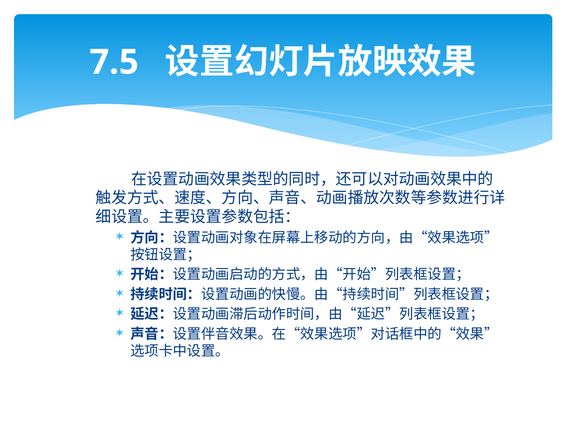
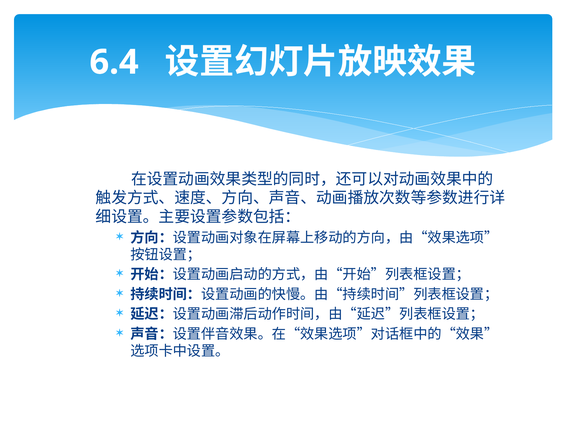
7.5: 7.5 -> 6.4 (114, 62)
